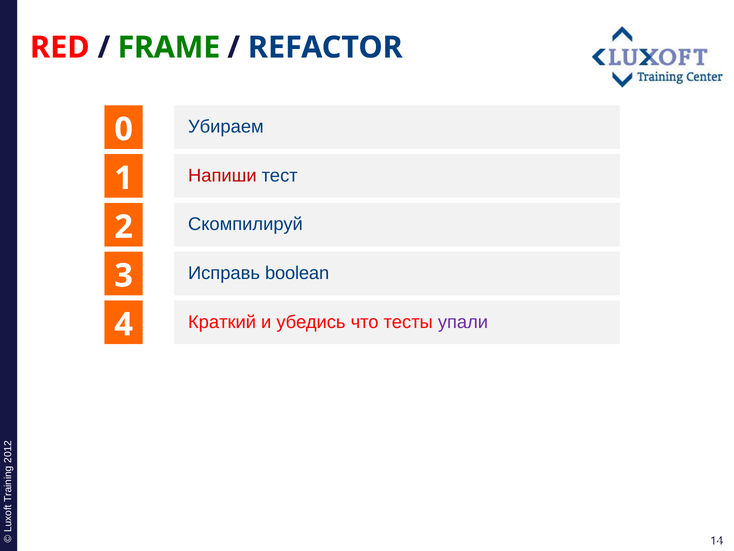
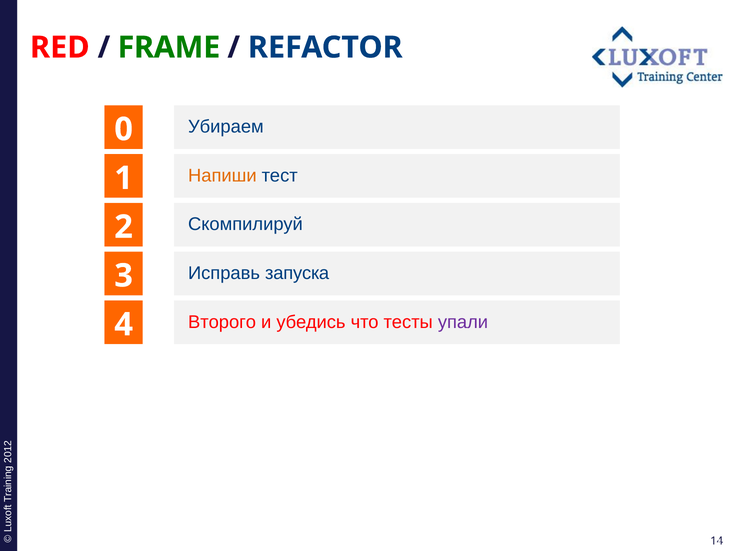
Напиши colour: red -> orange (222, 175)
boolean: boolean -> запуска (297, 273)
Краткий: Краткий -> Второго (222, 322)
